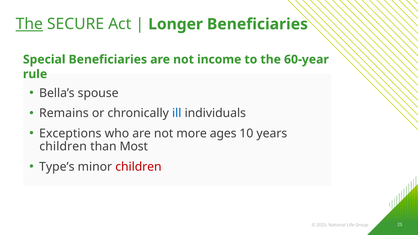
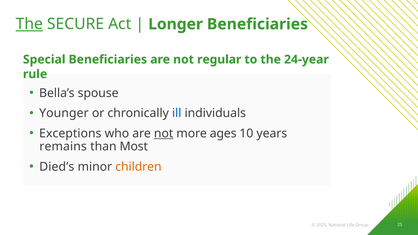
income: income -> regular (219, 60)
60-year: 60-year -> 24-year (306, 60)
Remains: Remains -> Younger (64, 113)
not underline: none -> present (164, 133)
children: children -> remains (63, 147)
Type’s: Type’s -> Died’s (57, 167)
children colour: red -> orange (138, 167)
